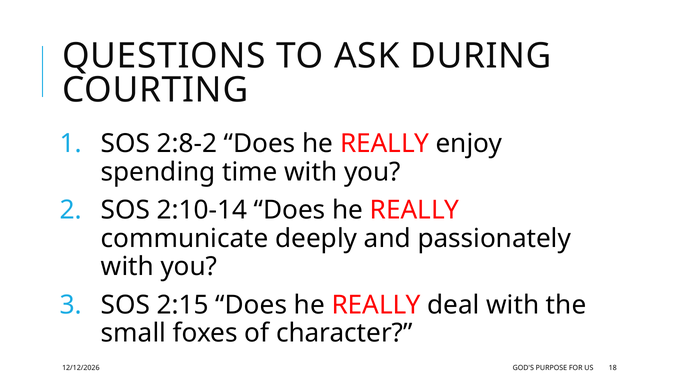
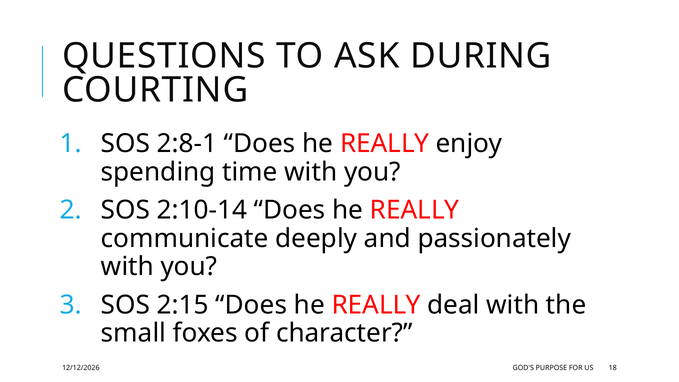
2:8-2: 2:8-2 -> 2:8-1 (187, 144)
